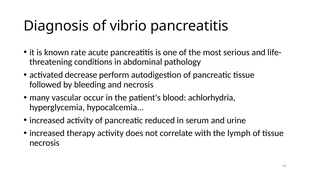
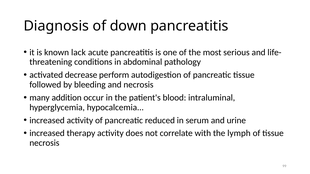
vibrio: vibrio -> down (128, 26)
rate: rate -> lack (78, 52)
vascular: vascular -> addition (67, 98)
achlorhydria: achlorhydria -> intraluminal (212, 98)
